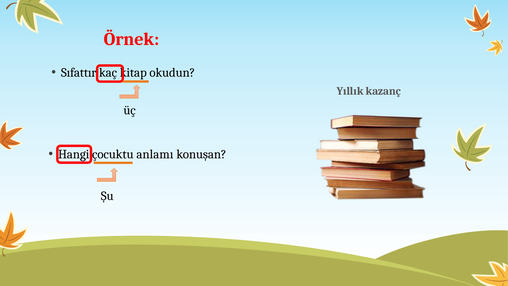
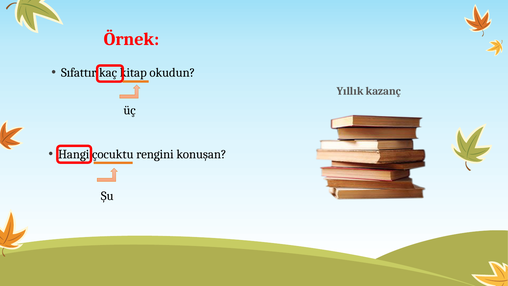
anlamı: anlamı -> rengini (155, 154)
